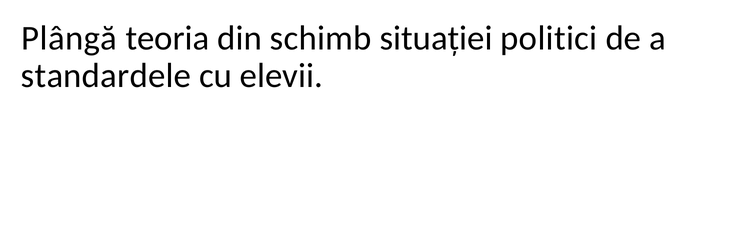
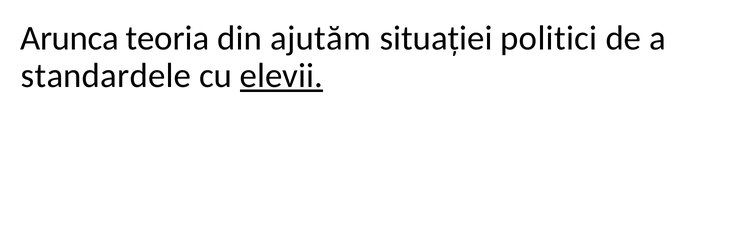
Plângă: Plângă -> Arunca (70, 38)
schimb: schimb -> ajutăm (321, 38)
elevii underline: none -> present (281, 76)
